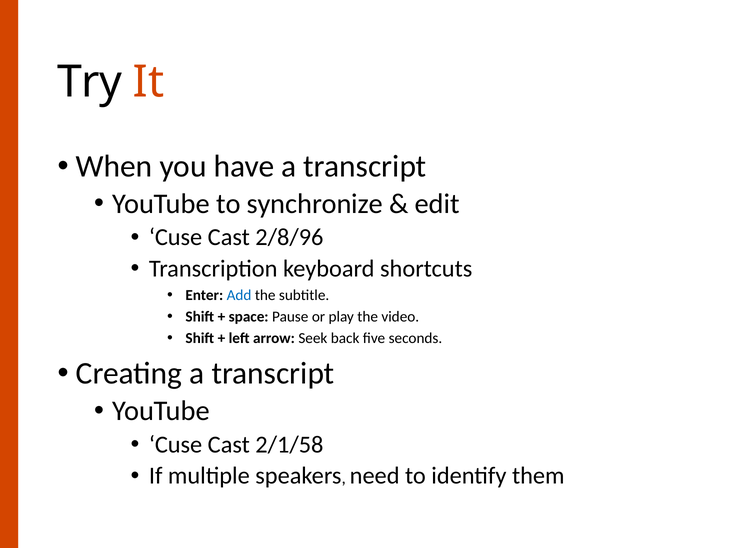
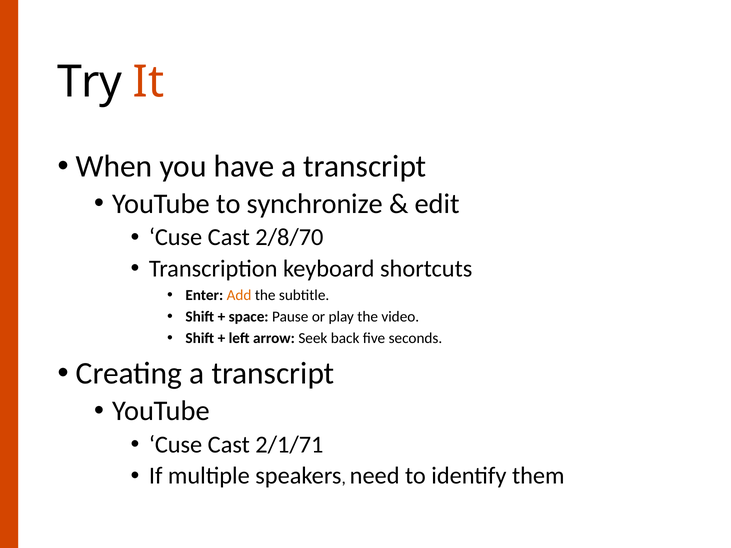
2/8/96: 2/8/96 -> 2/8/70 (289, 237)
Add colour: blue -> orange (239, 295)
2/1/58: 2/1/58 -> 2/1/71 (289, 445)
